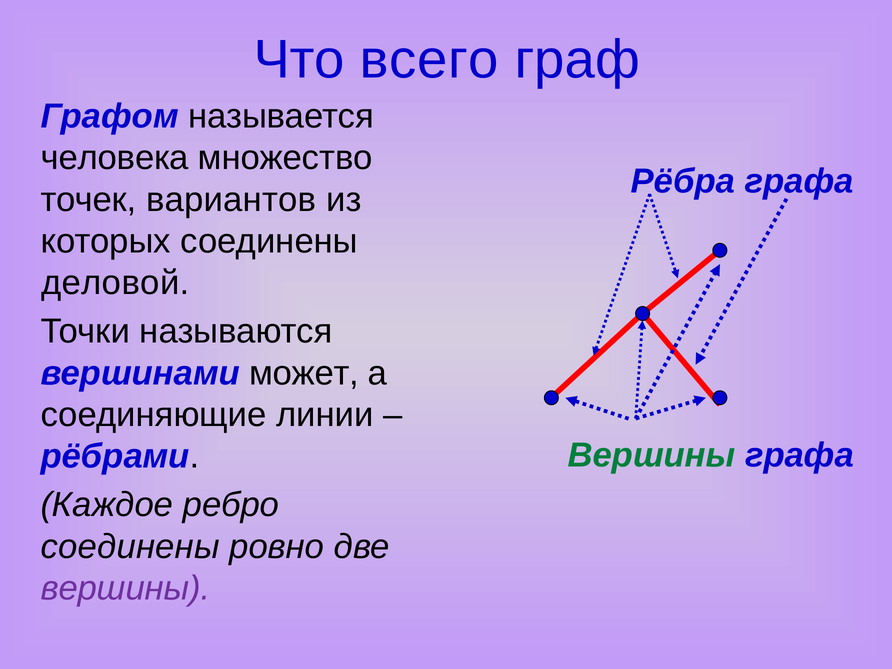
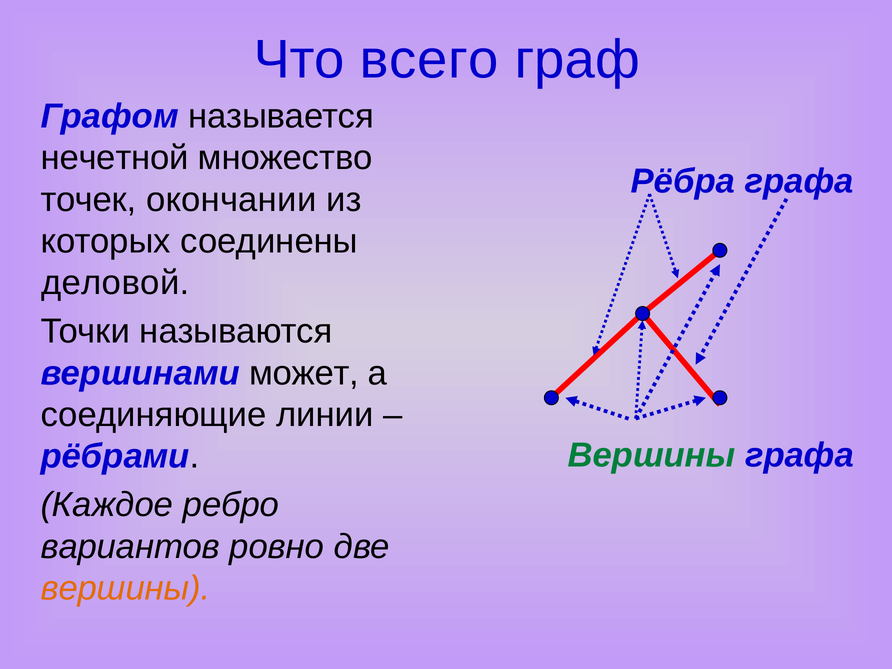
человека: человека -> нечетной (115, 158)
вариантов: вариантов -> окончании (231, 200)
соединены: соединены -> вариантов (130, 547)
вершины colour: purple -> orange (125, 588)
